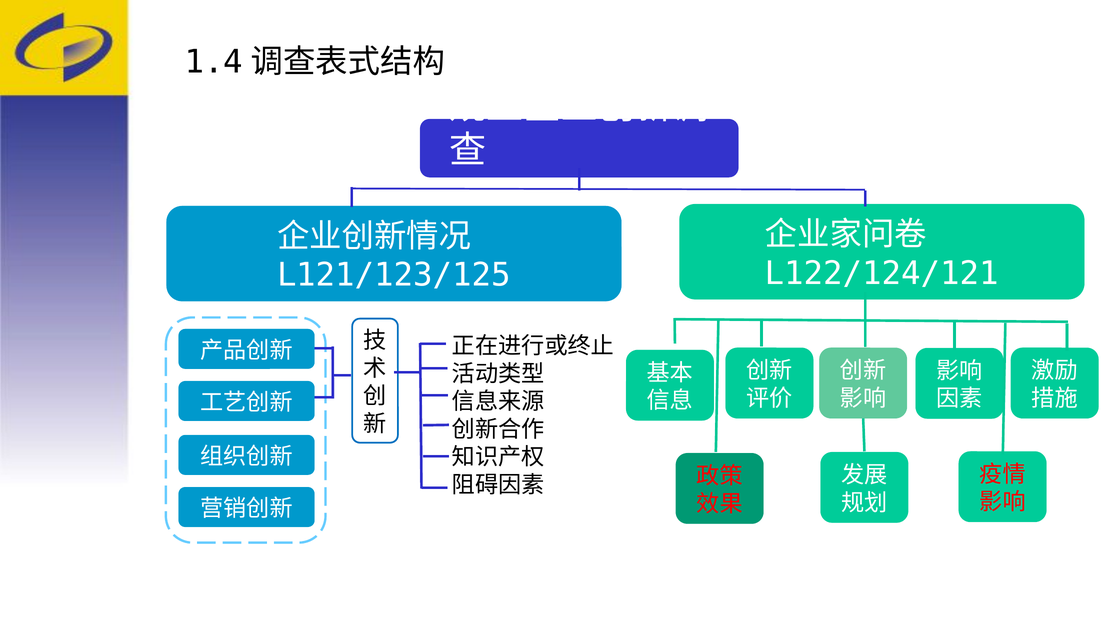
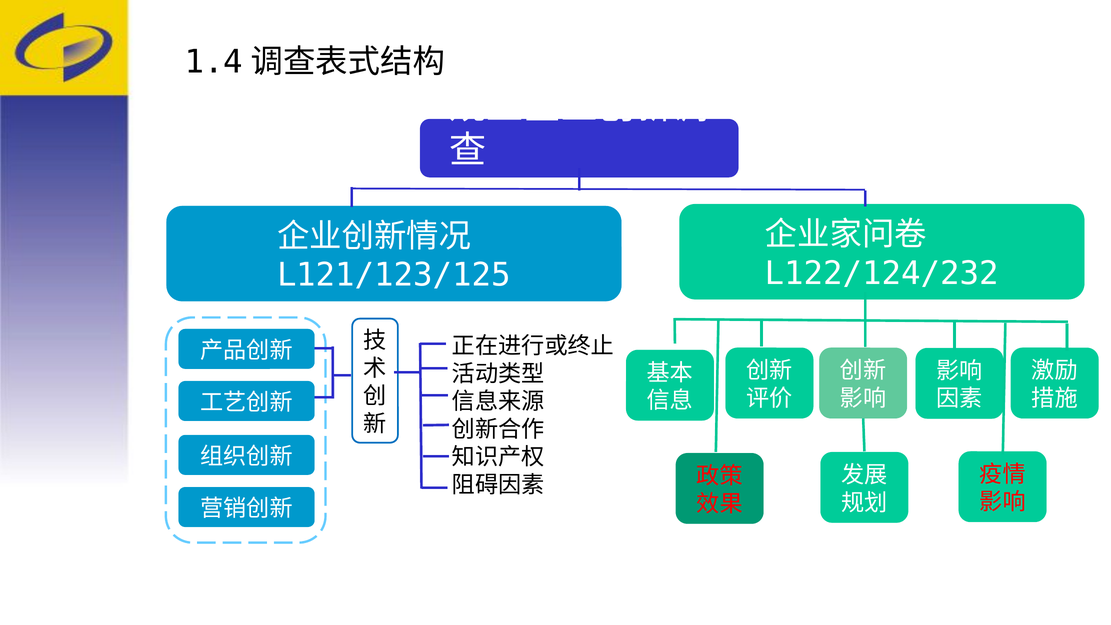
L122/124/121: L122/124/121 -> L122/124/232 (882, 273)
